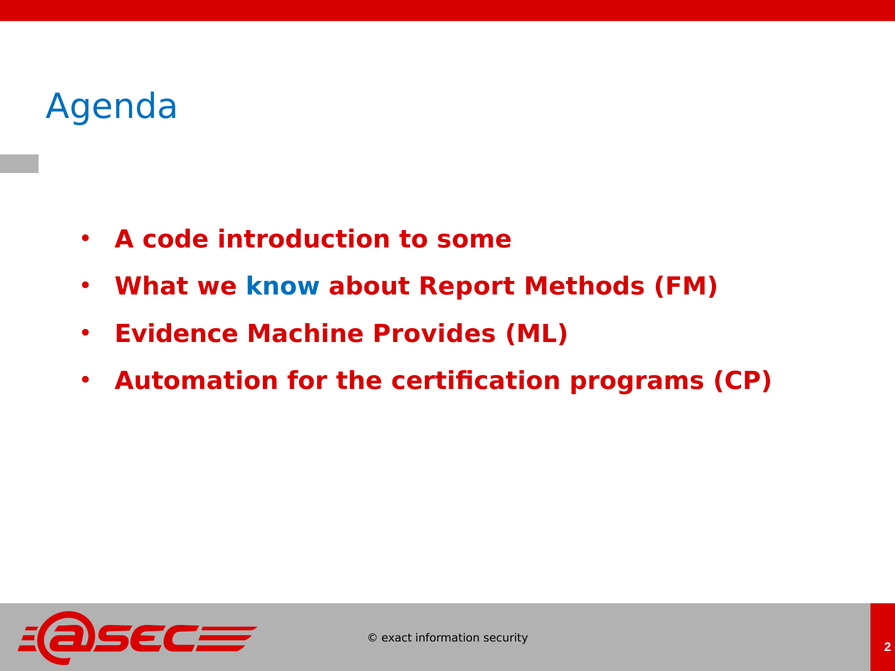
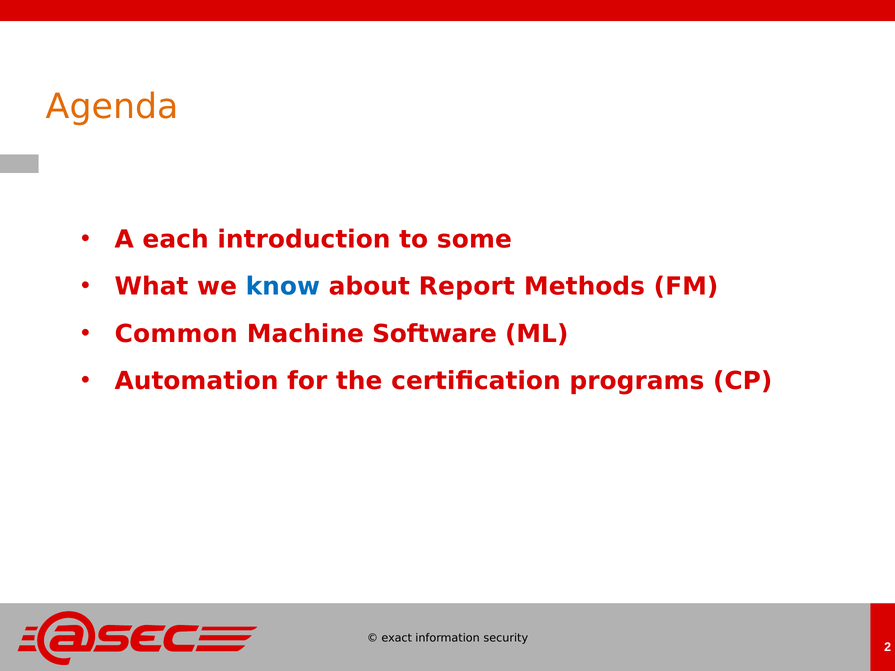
Agenda colour: blue -> orange (112, 107)
code: code -> each (176, 240)
Evidence: Evidence -> Common (176, 334)
Provides: Provides -> Software (435, 334)
